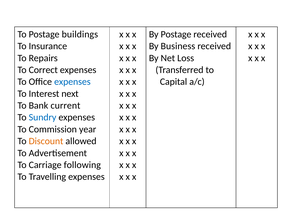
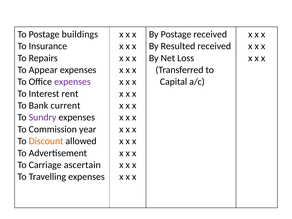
Business: Business -> Resulted (178, 46)
Correct: Correct -> Appear (43, 70)
expenses colour: blue -> purple (72, 82)
next: next -> rent (70, 94)
Sundry colour: blue -> purple (43, 117)
following: following -> ascertain (82, 165)
